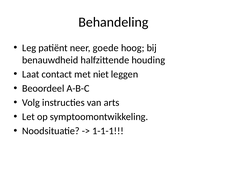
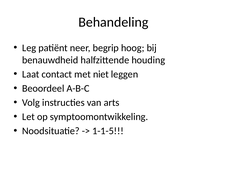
goede: goede -> begrip (106, 48)
1-1-1: 1-1-1 -> 1-1-5 (108, 130)
